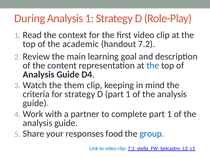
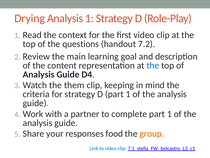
During: During -> Drying (30, 18)
academic: academic -> questions (81, 44)
group colour: blue -> orange (152, 133)
